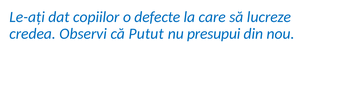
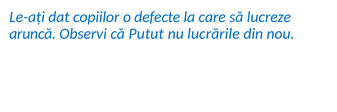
credea: credea -> aruncă (33, 34)
presupui: presupui -> lucrările (214, 34)
